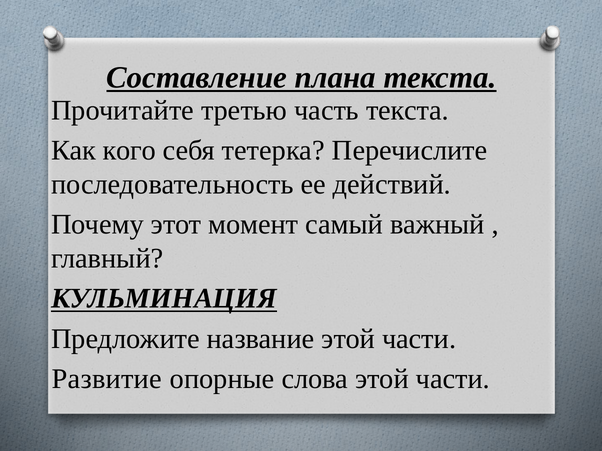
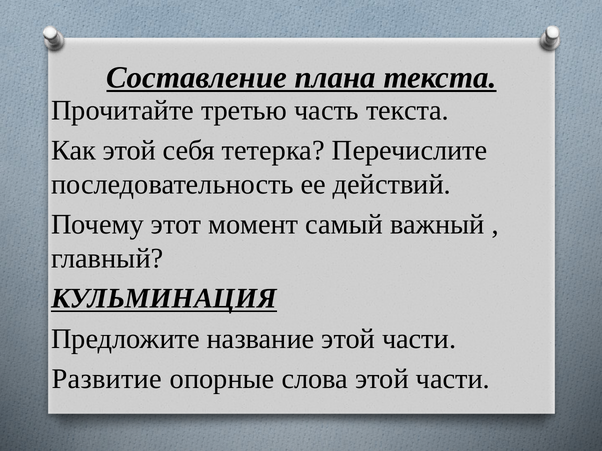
Как кого: кого -> этой (129, 150)
